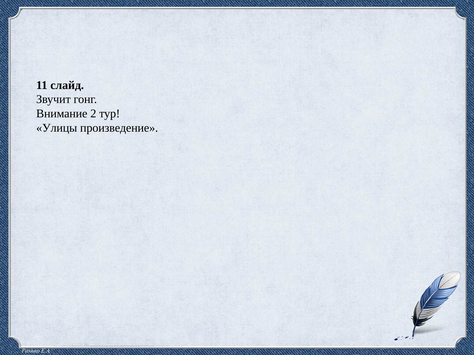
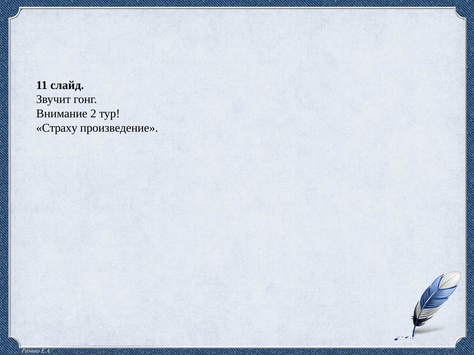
Улицы: Улицы -> Страху (57, 128)
